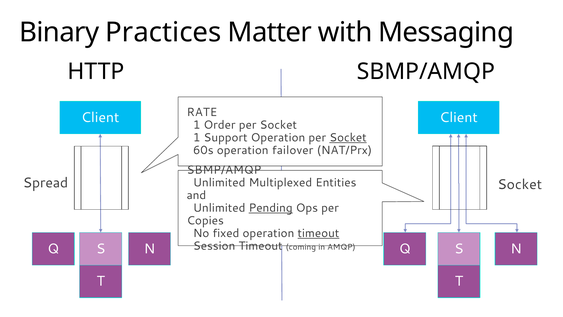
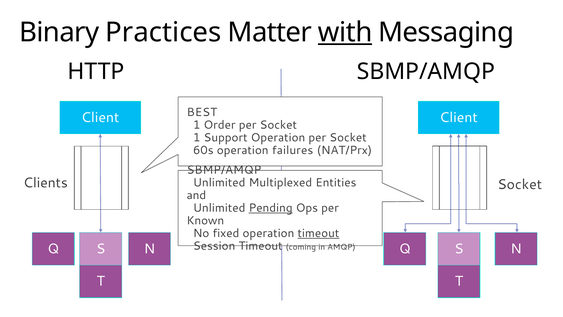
with underline: none -> present (345, 32)
RATE: RATE -> BEST (202, 112)
Socket underline: present -> none (348, 138)
failover: failover -> failures (293, 150)
Spread: Spread -> Clients (45, 183)
Copies: Copies -> Known (205, 220)
